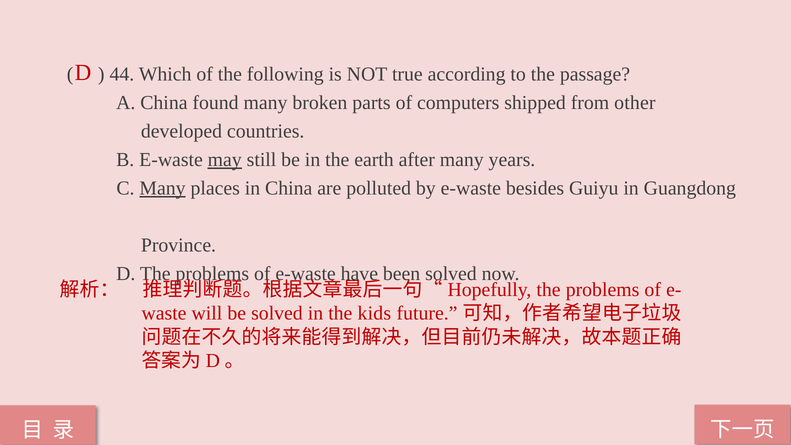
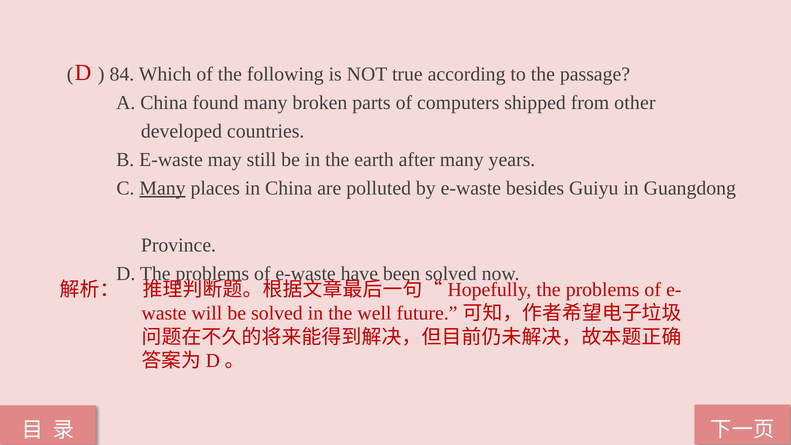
44: 44 -> 84 (122, 74)
may underline: present -> none (225, 160)
kids: kids -> well (374, 313)
